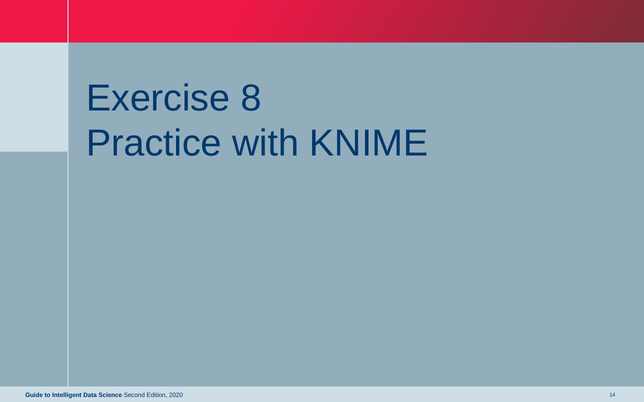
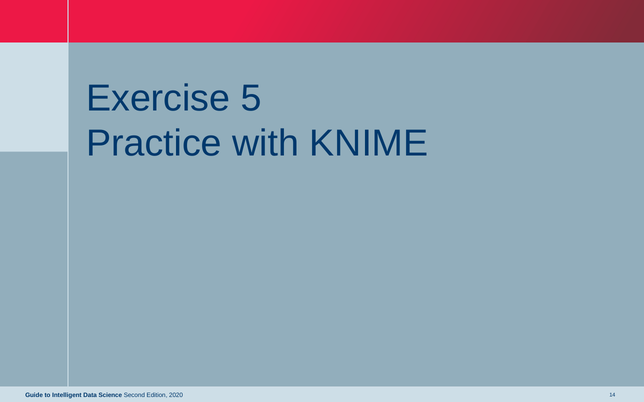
8: 8 -> 5 (251, 99)
